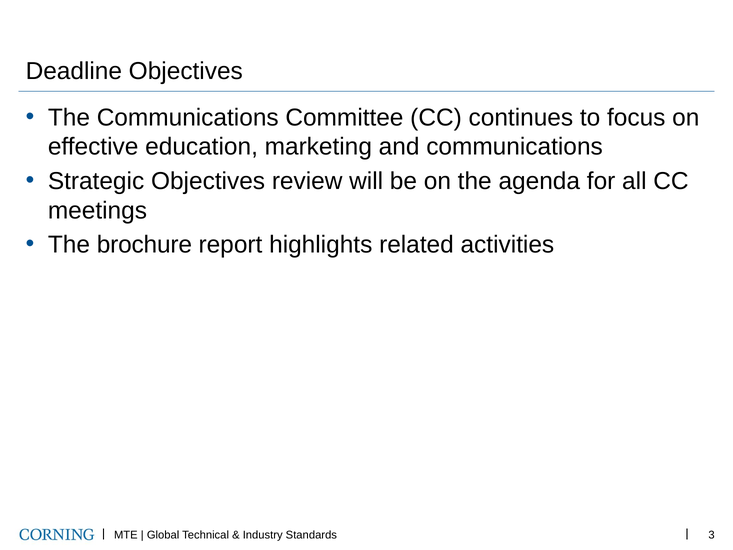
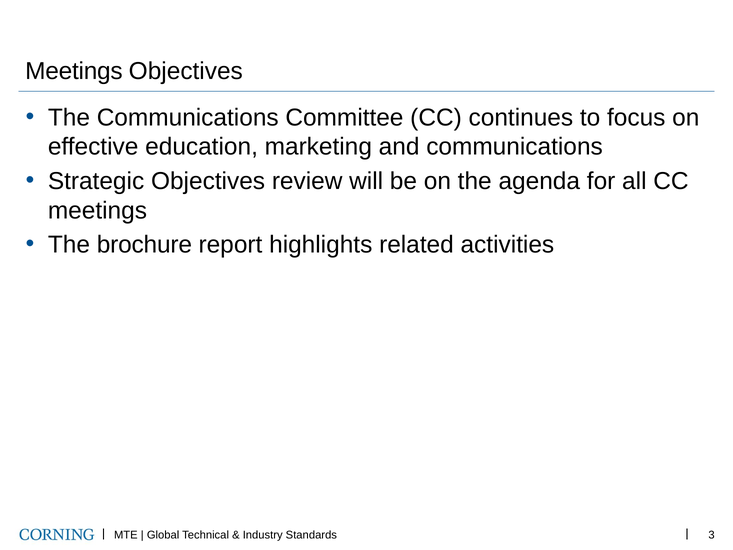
Deadline: Deadline -> Meetings (74, 71)
